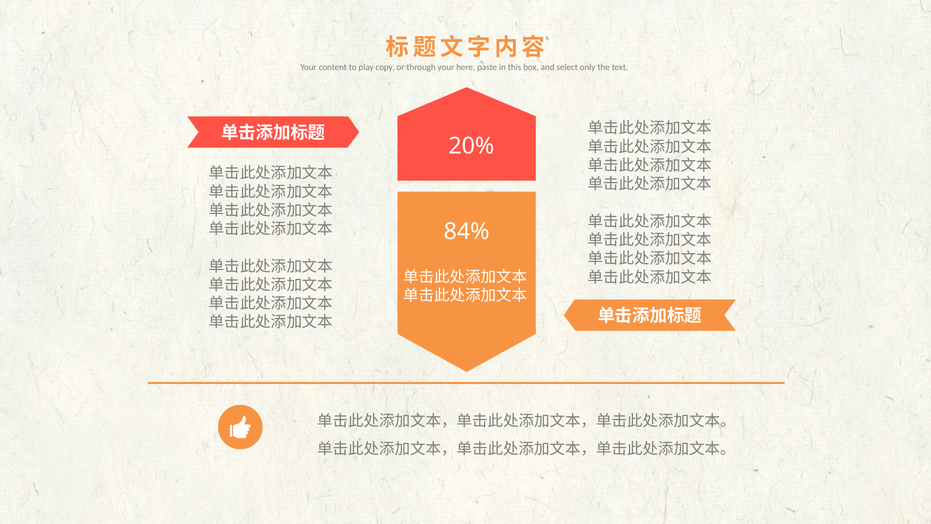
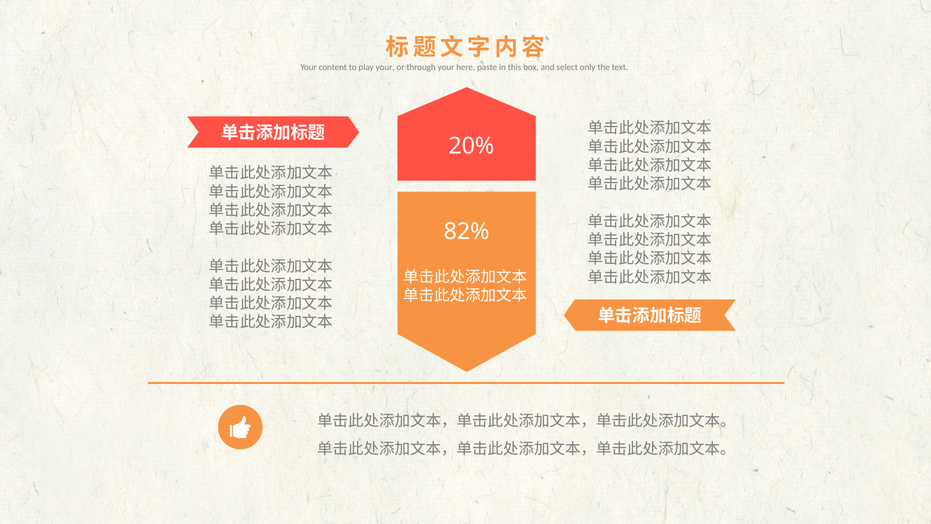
play copy: copy -> your (385, 67)
84%: 84% -> 82% (467, 231)
